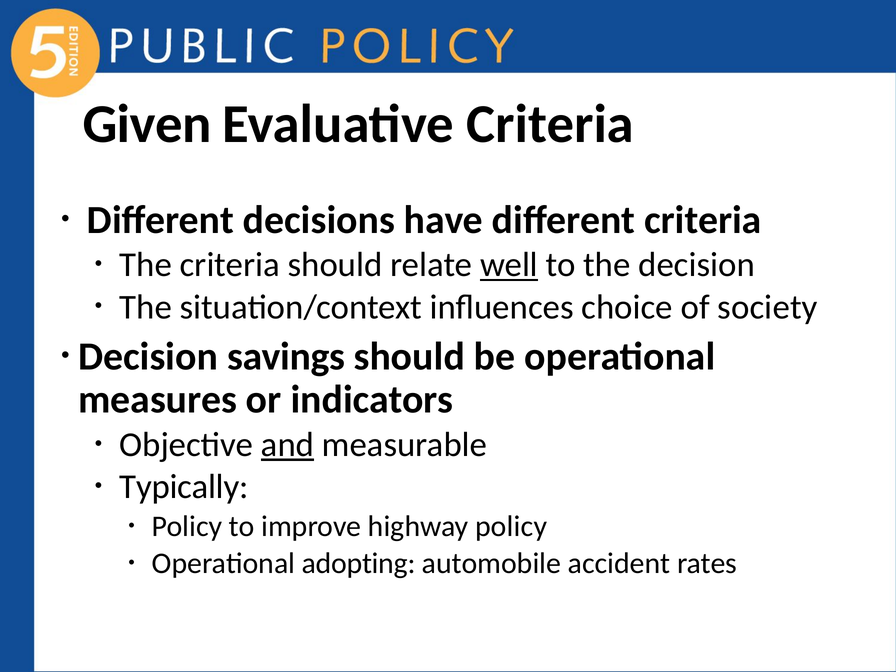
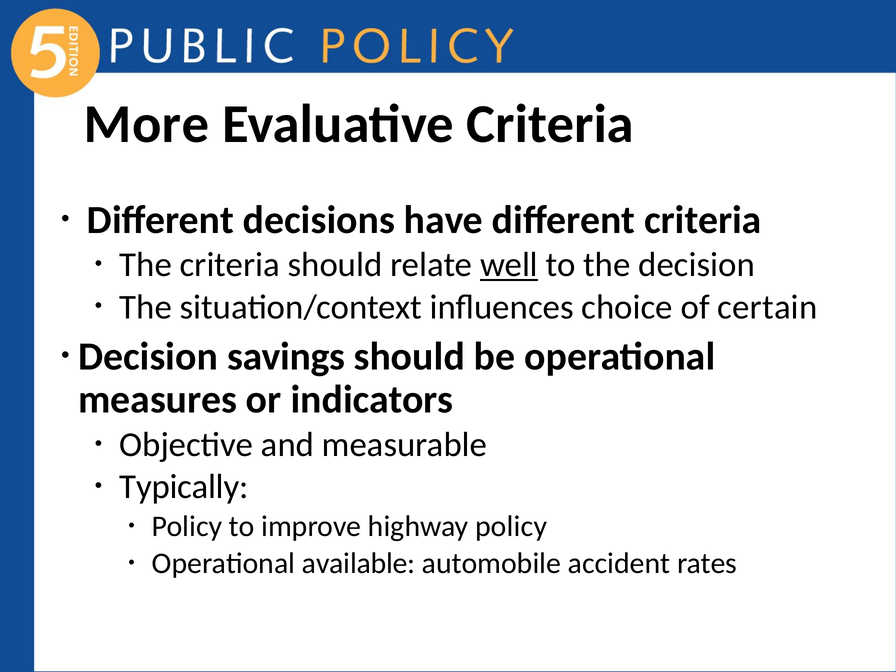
Given: Given -> More (147, 124)
society: society -> certain (767, 307)
and underline: present -> none (287, 445)
adopting: adopting -> available (359, 563)
